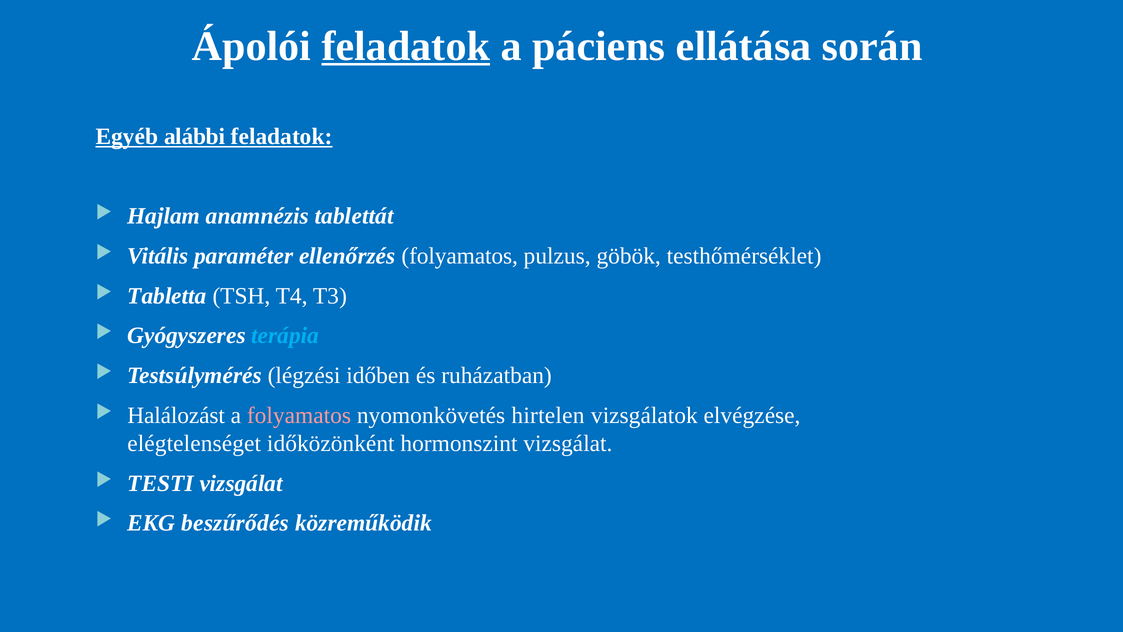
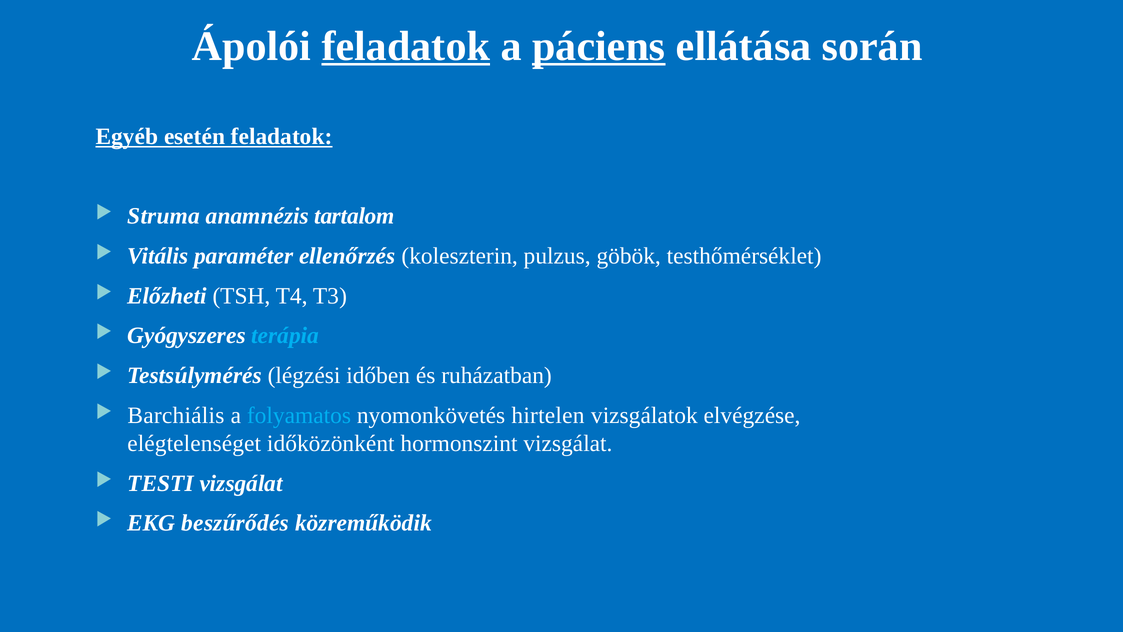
páciens underline: none -> present (599, 46)
alábbi: alábbi -> esetén (195, 136)
Hajlam: Hajlam -> Struma (164, 216)
tablettát: tablettát -> tartalom (354, 216)
ellenőrzés folyamatos: folyamatos -> koleszterin (460, 256)
Tabletta: Tabletta -> Előzheti (167, 296)
Halálozást: Halálozást -> Barchiális (176, 415)
folyamatos colour: pink -> light blue (299, 415)
